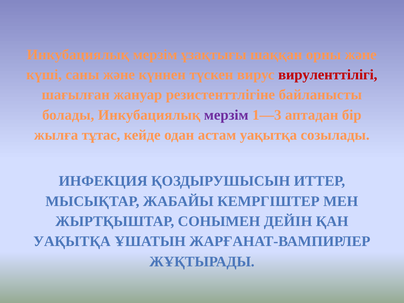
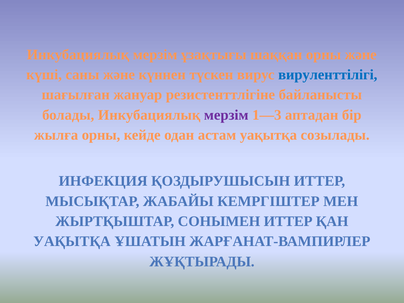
вируленттілігі colour: red -> blue (328, 75)
жылға тұтас: тұтас -> орны (101, 135)
СОНЫМЕН ДЕЙІН: ДЕЙІН -> ИТТЕР (288, 221)
